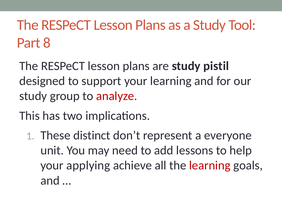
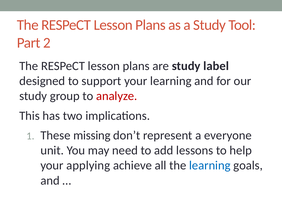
8: 8 -> 2 (47, 43)
pistil: pistil -> label (216, 66)
distinct: distinct -> missing (92, 136)
learning colour: red -> blue (210, 166)
